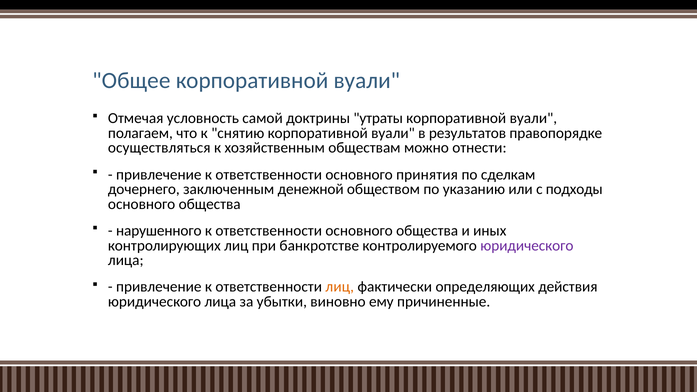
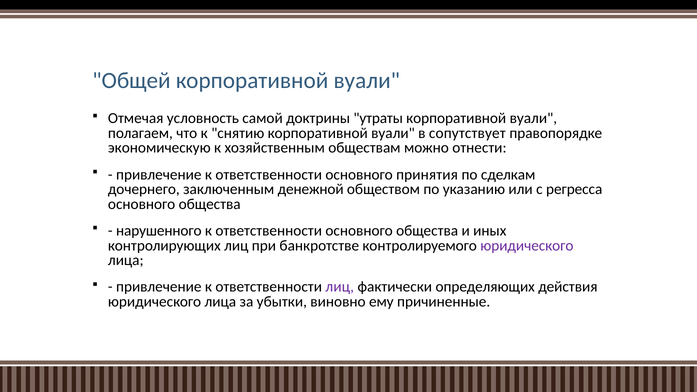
Общее: Общее -> Общей (131, 81)
результатов: результатов -> сопутствует (467, 133)
осуществляться: осуществляться -> экономическую (159, 148)
подходы: подходы -> регресса (574, 189)
лиц colour: orange -> purple (340, 287)
